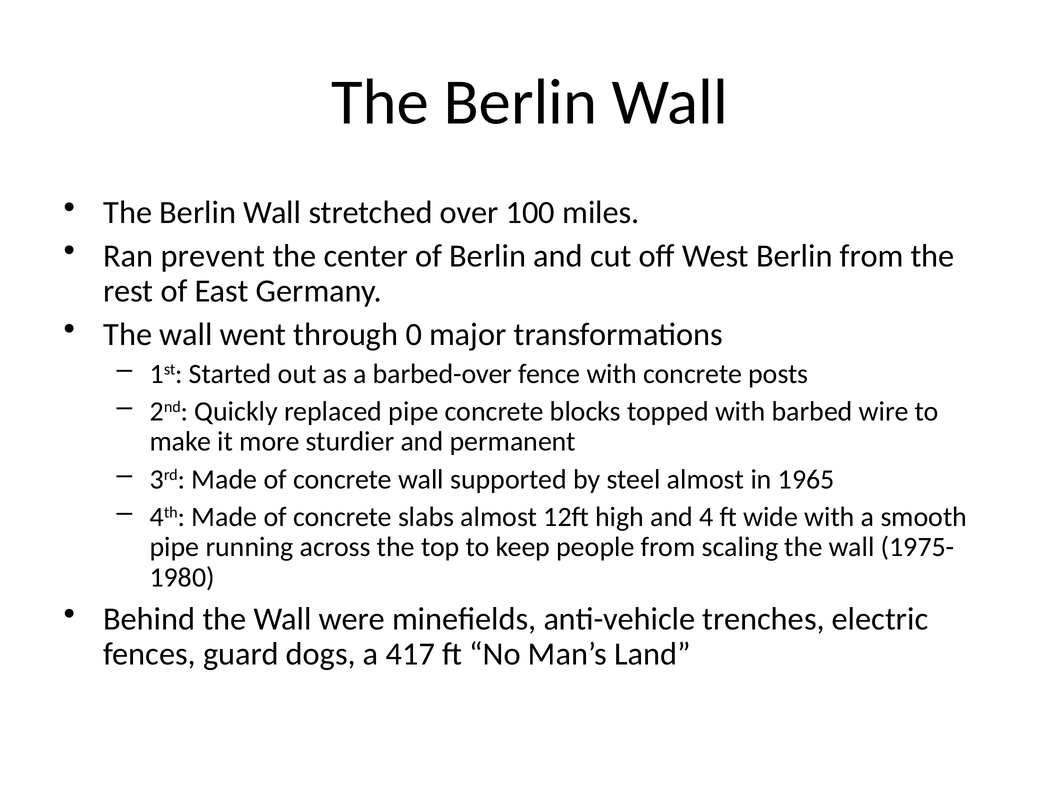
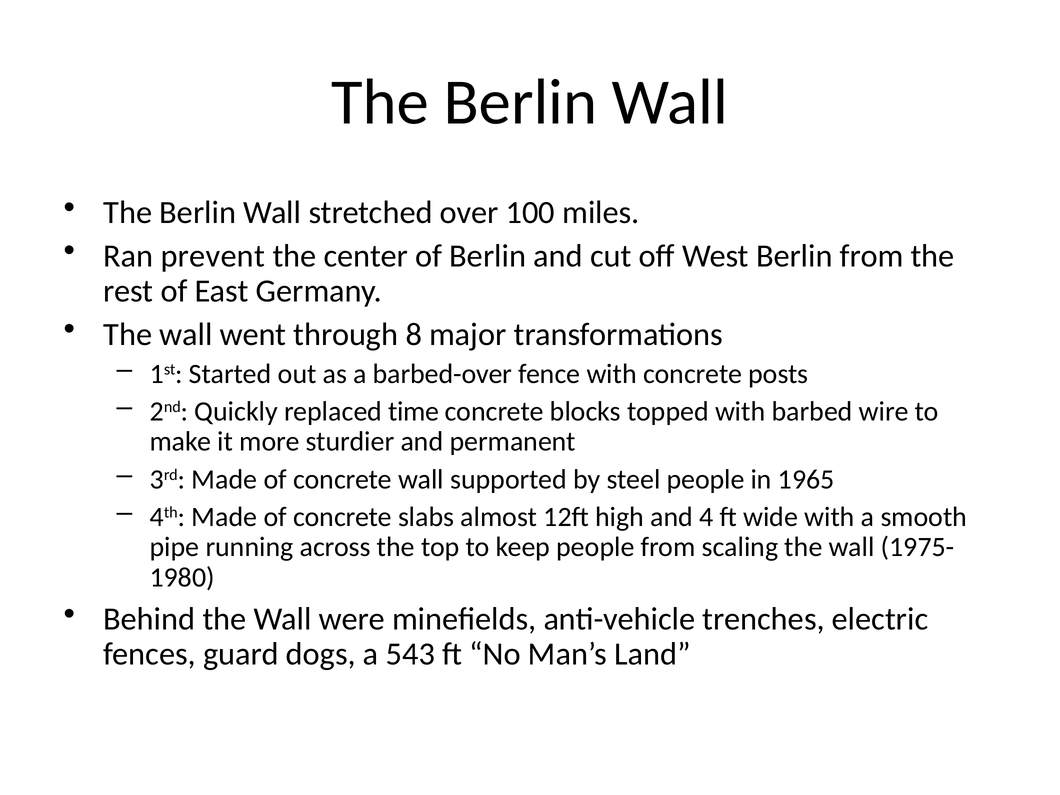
0: 0 -> 8 (414, 334)
replaced pipe: pipe -> time (414, 411)
steel almost: almost -> people (706, 479)
417: 417 -> 543 (410, 654)
